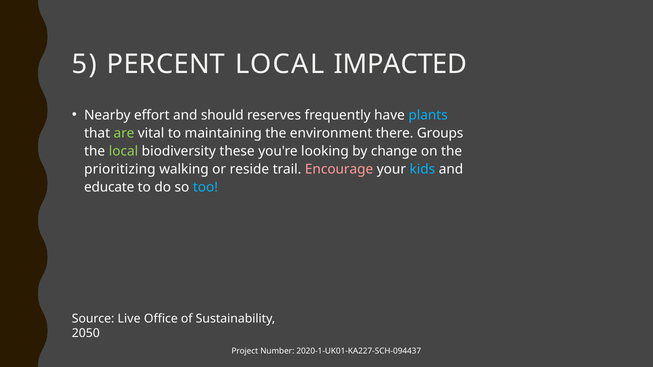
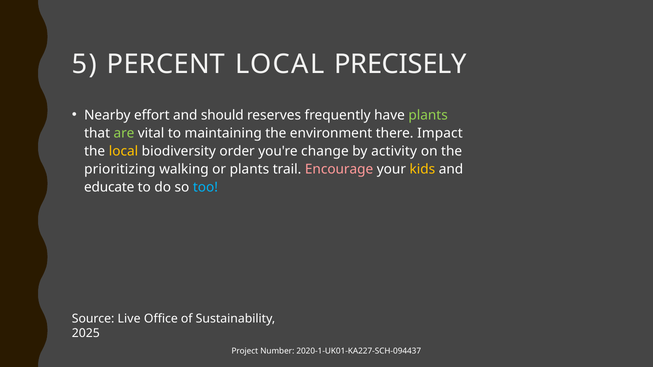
IMPACTED: IMPACTED -> PRECISELY (400, 64)
plants colour: light blue -> light green (428, 115)
Groups: Groups -> Impact (440, 133)
local colour: light green -> yellow (123, 151)
these: these -> order (237, 151)
looking: looking -> change (325, 151)
change: change -> activity (394, 151)
or reside: reside -> plants (249, 169)
kids colour: light blue -> yellow (422, 169)
2050: 2050 -> 2025 (86, 334)
